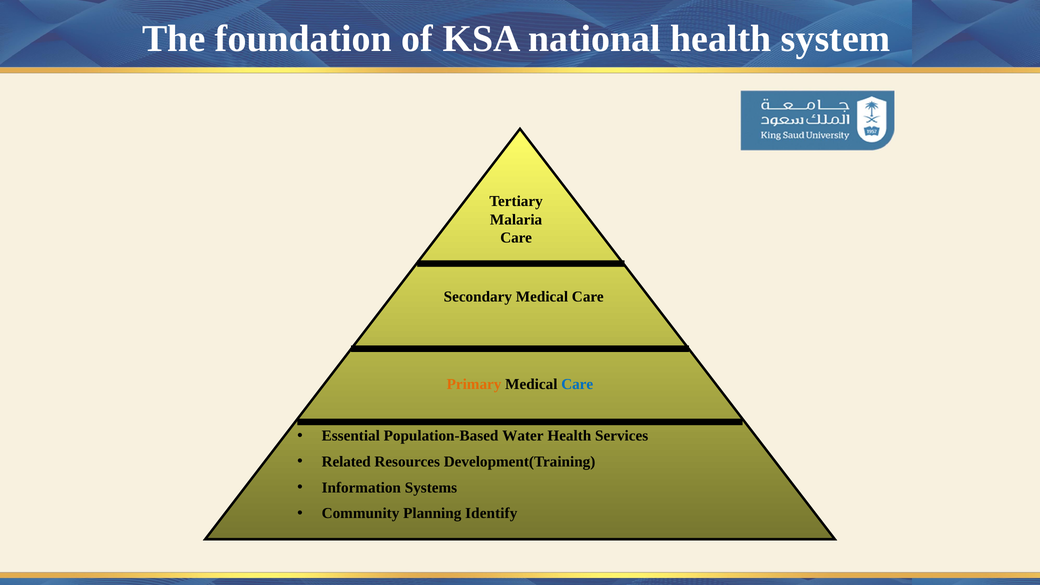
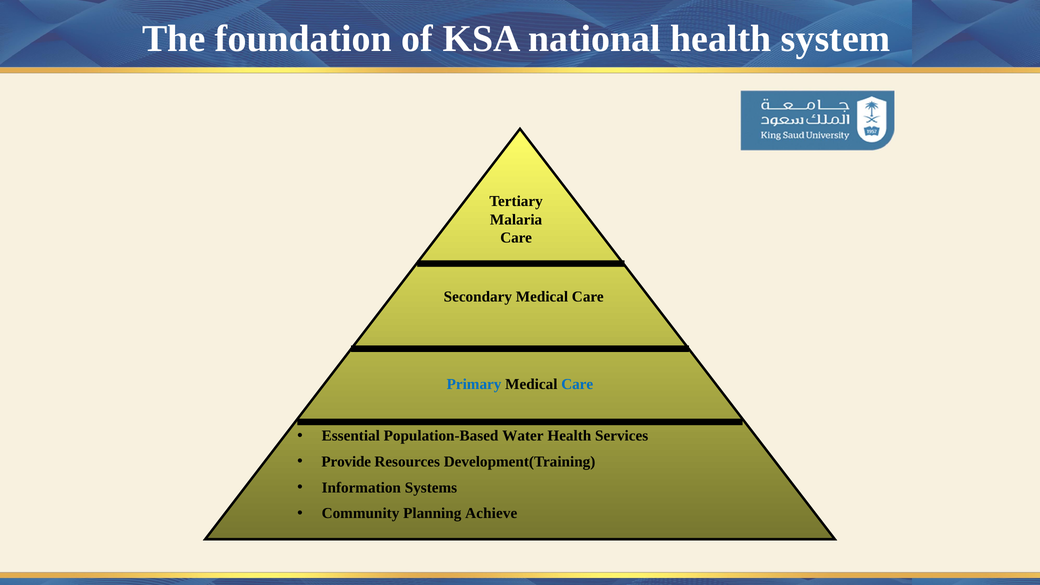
Primary colour: orange -> blue (474, 384)
Related: Related -> Provide (346, 462)
Identify: Identify -> Achieve (491, 513)
